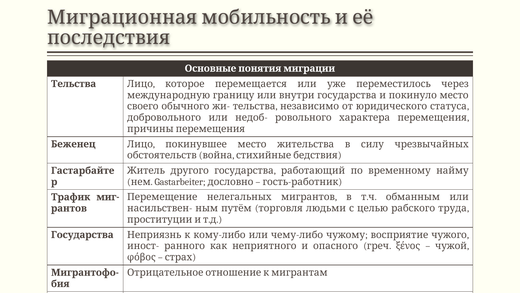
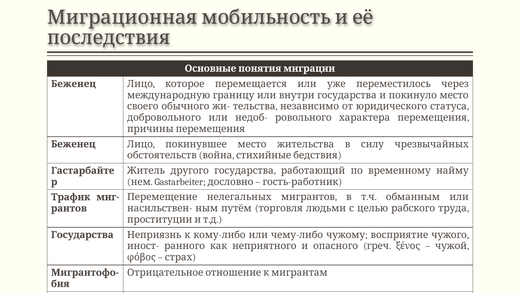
Тельства: Тельства -> Беженец (73, 84)
